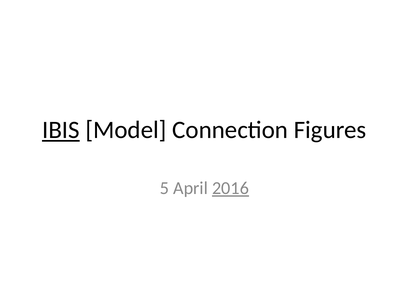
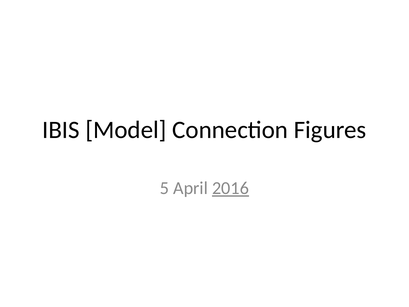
IBIS underline: present -> none (61, 130)
